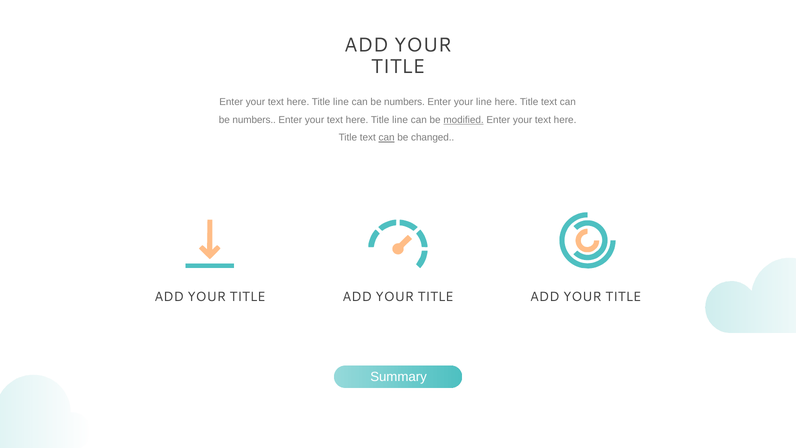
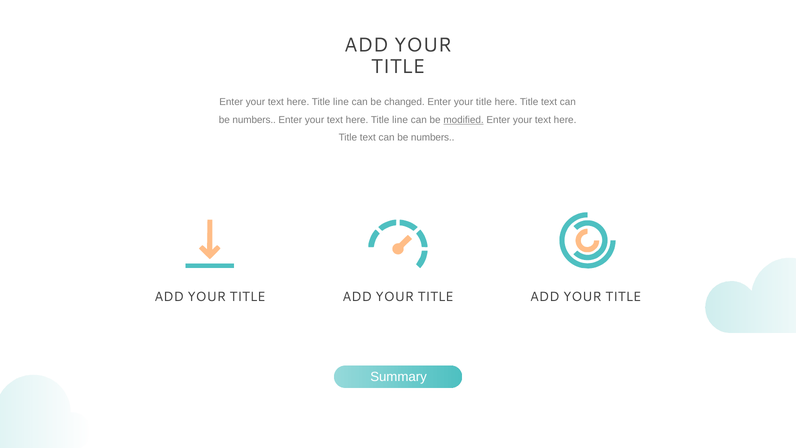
numbers: numbers -> changed (404, 102)
Enter your line: line -> title (484, 102)
can underline: present -> none (387, 138)
changed: changed -> numbers (433, 138)
